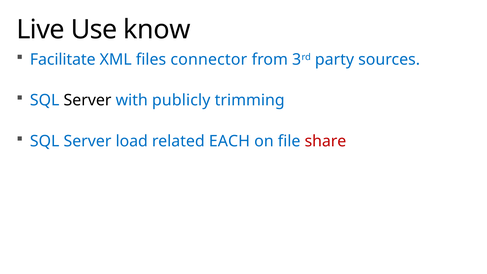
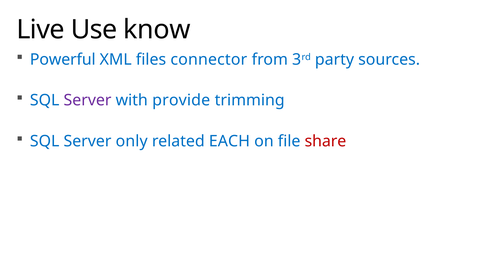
Facilitate: Facilitate -> Powerful (63, 60)
Server colour: black -> purple (88, 100)
publicly: publicly -> provide (181, 100)
load: load -> only (132, 141)
